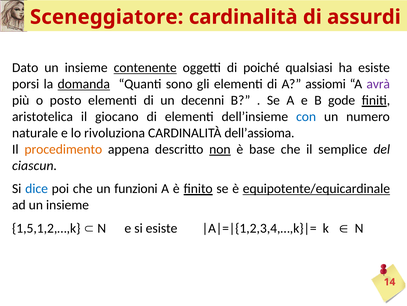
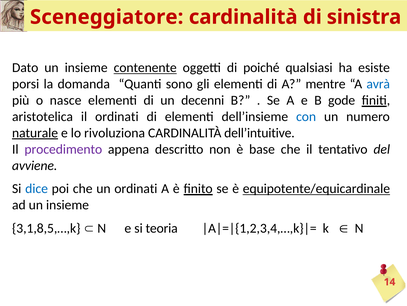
assurdi: assurdi -> sinistra (364, 17)
domanda underline: present -> none (84, 84)
assiomi: assiomi -> mentre (326, 84)
avrà colour: purple -> blue (378, 84)
posto: posto -> nasce (66, 100)
il giocano: giocano -> ordinati (117, 116)
naturale underline: none -> present (35, 133)
dell’assioma: dell’assioma -> dell’intuitive (259, 133)
procedimento colour: orange -> purple (63, 149)
non underline: present -> none (220, 149)
semplice: semplice -> tentativo (343, 149)
ciascun: ciascun -> avviene (35, 165)
un funzioni: funzioni -> ordinati (136, 188)
1,5,1,2,…,k: 1,5,1,2,…,k -> 3,1,8,5,…,k (46, 228)
si esiste: esiste -> teoria (162, 228)
